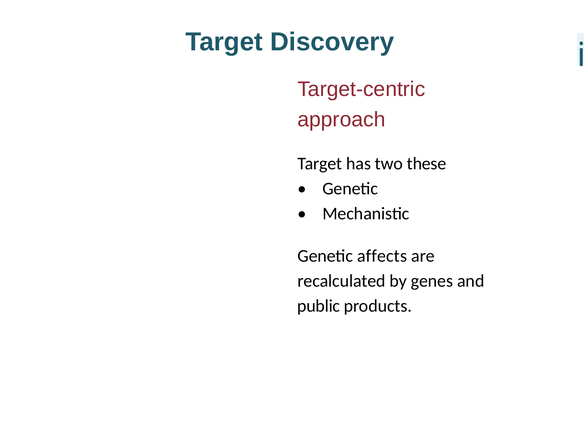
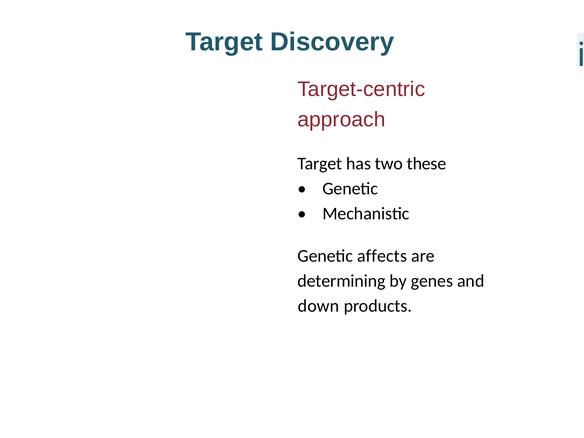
recalculated: recalculated -> determining (342, 281)
public: public -> down (319, 306)
